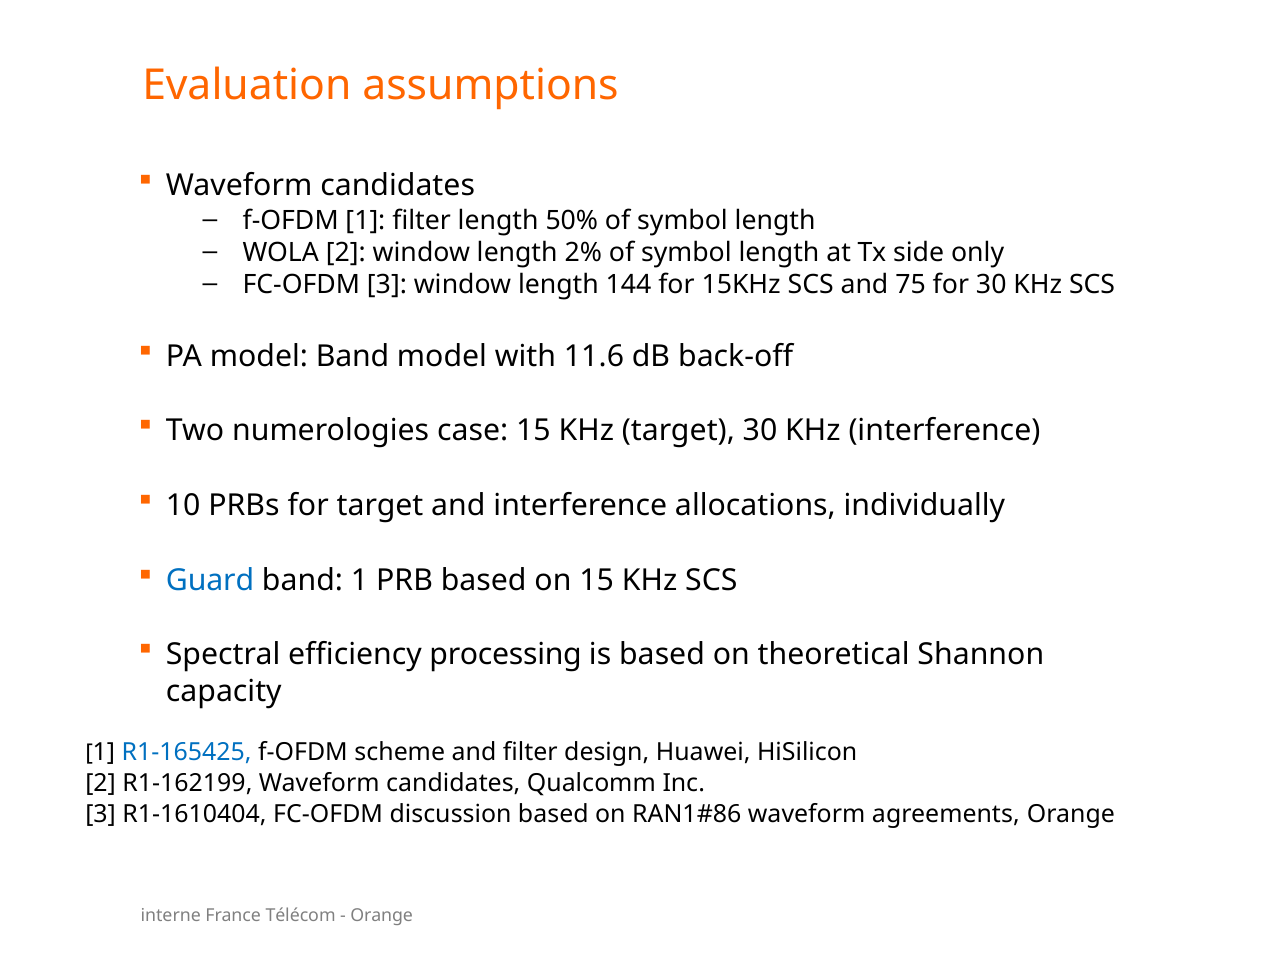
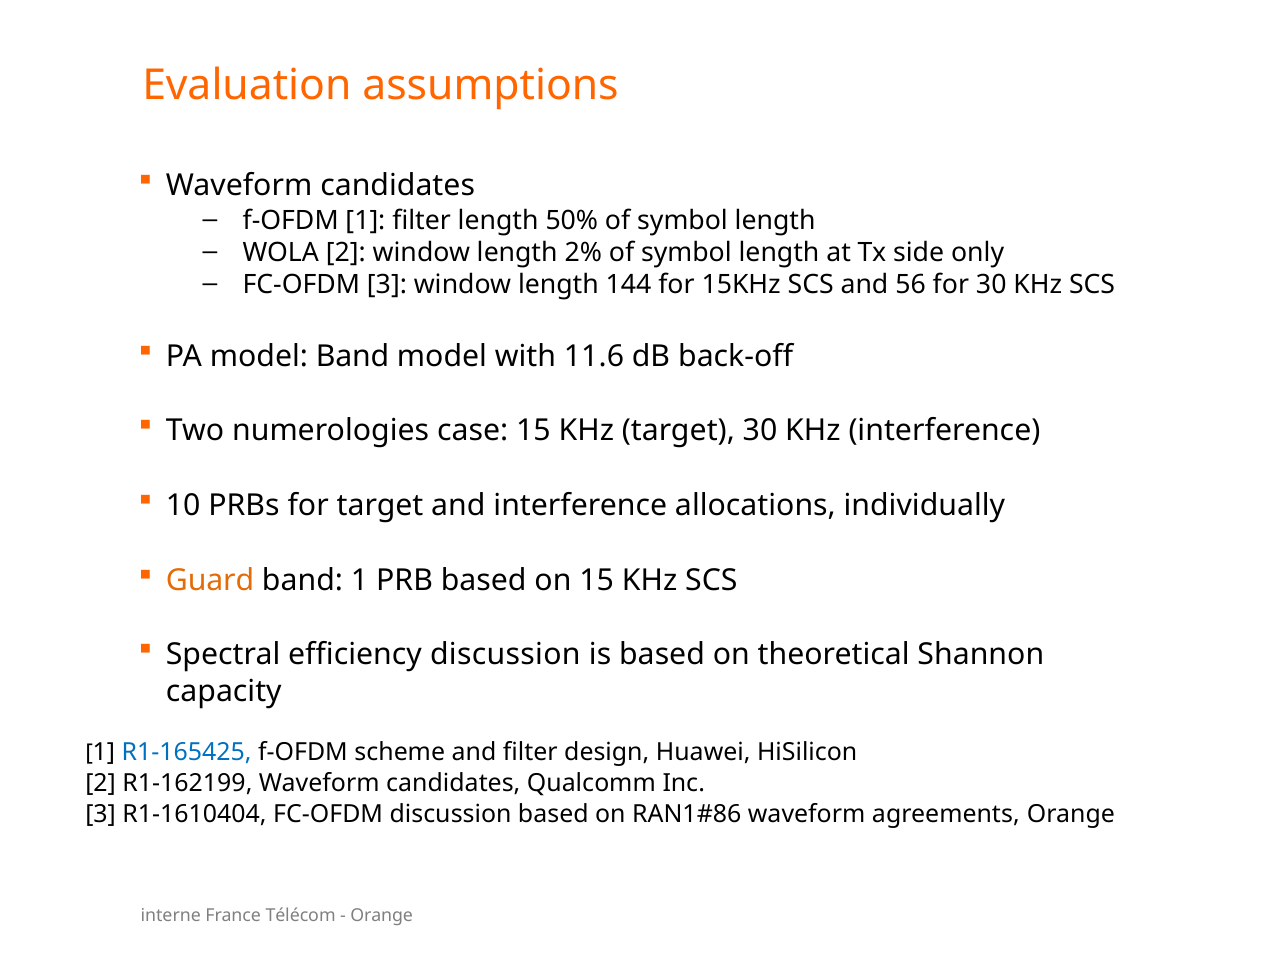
75: 75 -> 56 (911, 284)
Guard colour: blue -> orange (210, 580)
efficiency processing: processing -> discussion (505, 655)
